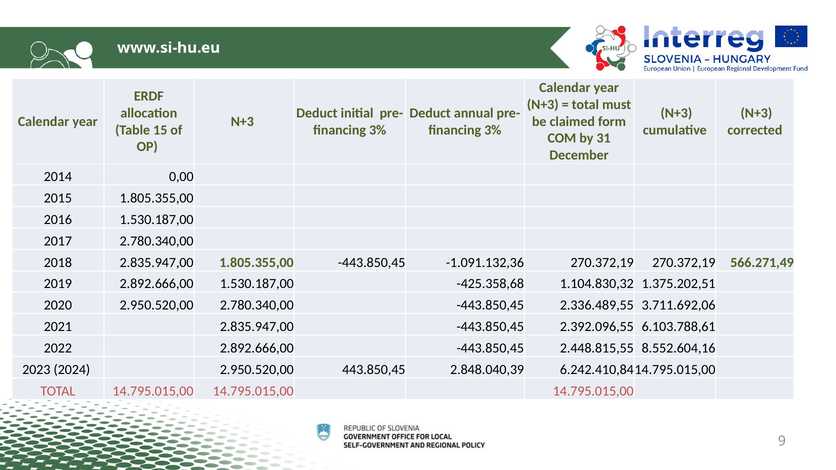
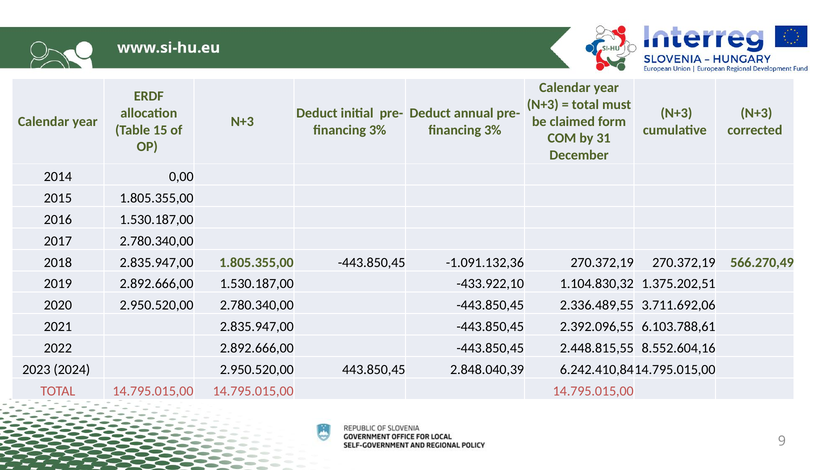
566.271,49: 566.271,49 -> 566.270,49 (762, 263)
-425.358,68: -425.358,68 -> -433.922,10 (490, 284)
